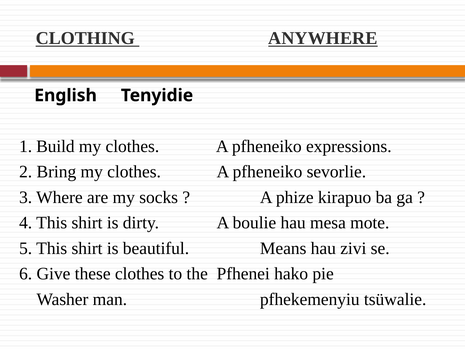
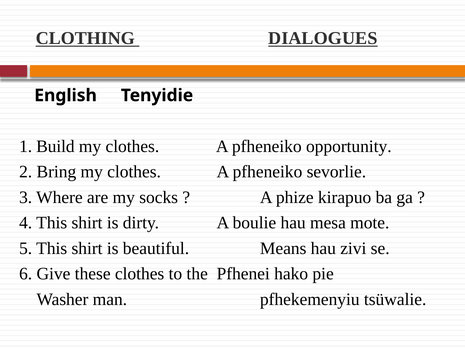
ANYWHERE: ANYWHERE -> DIALOGUES (323, 38)
expressions: expressions -> opportunity (349, 146)
